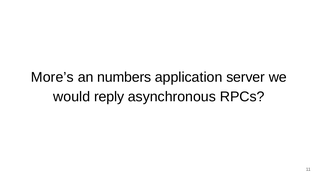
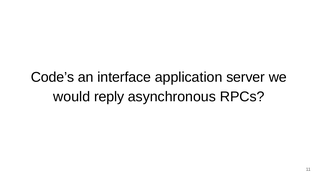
More’s: More’s -> Code’s (52, 77)
numbers: numbers -> interface (124, 77)
